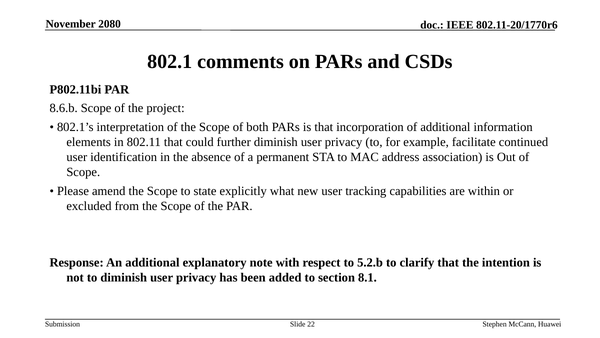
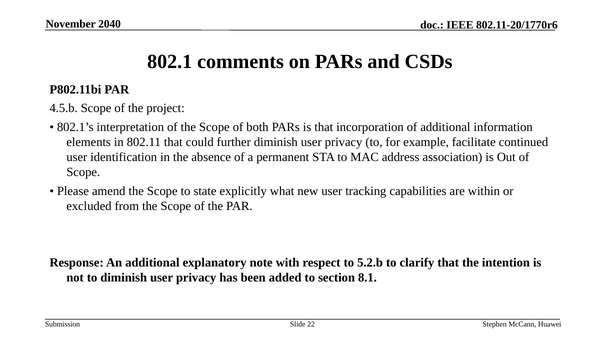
2080: 2080 -> 2040 (110, 24)
8.6.b: 8.6.b -> 4.5.b (64, 108)
